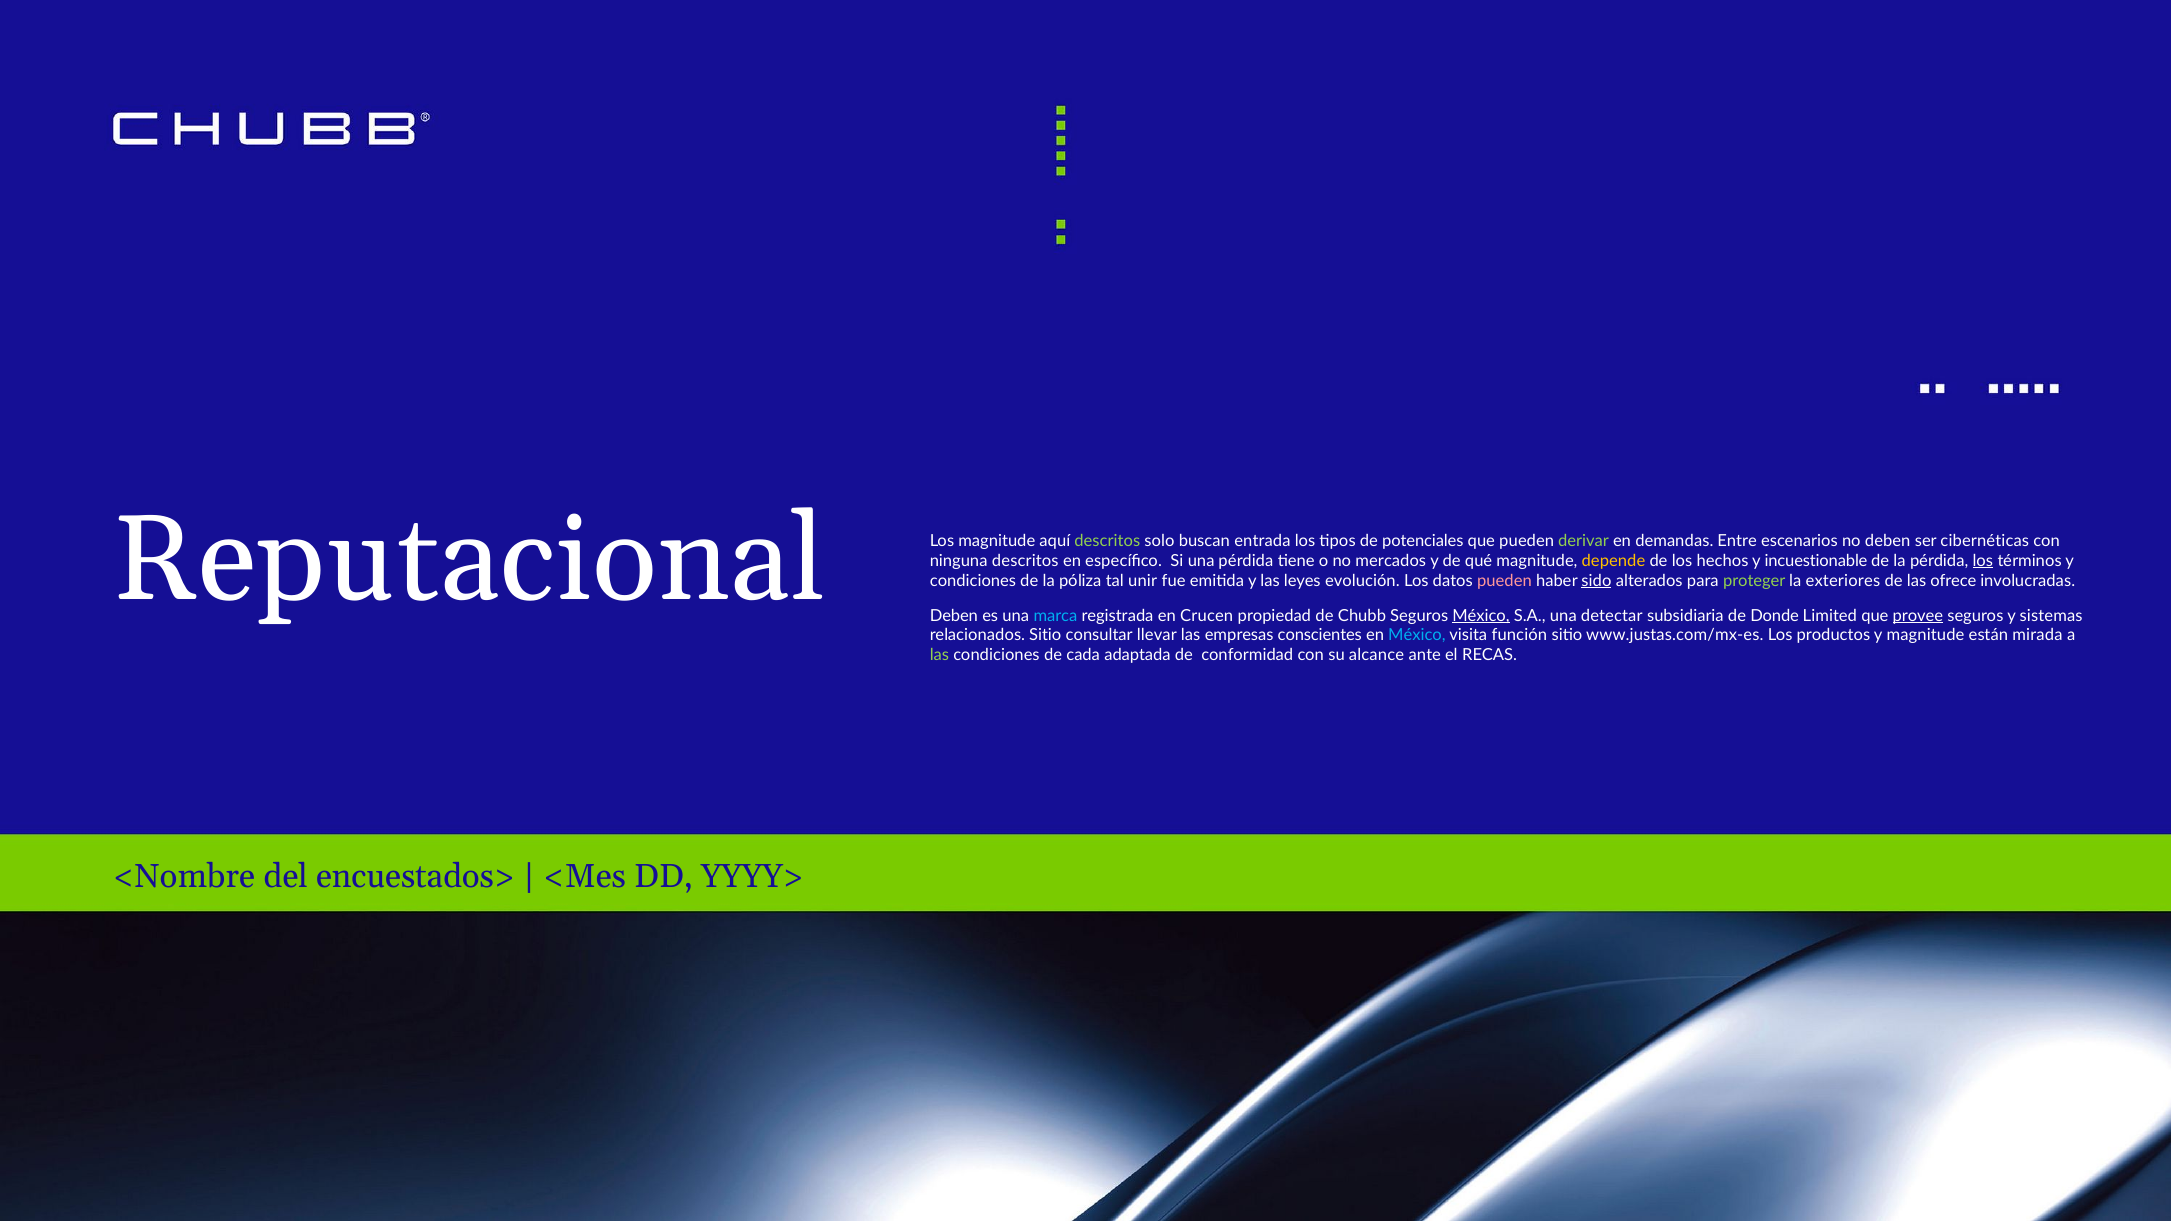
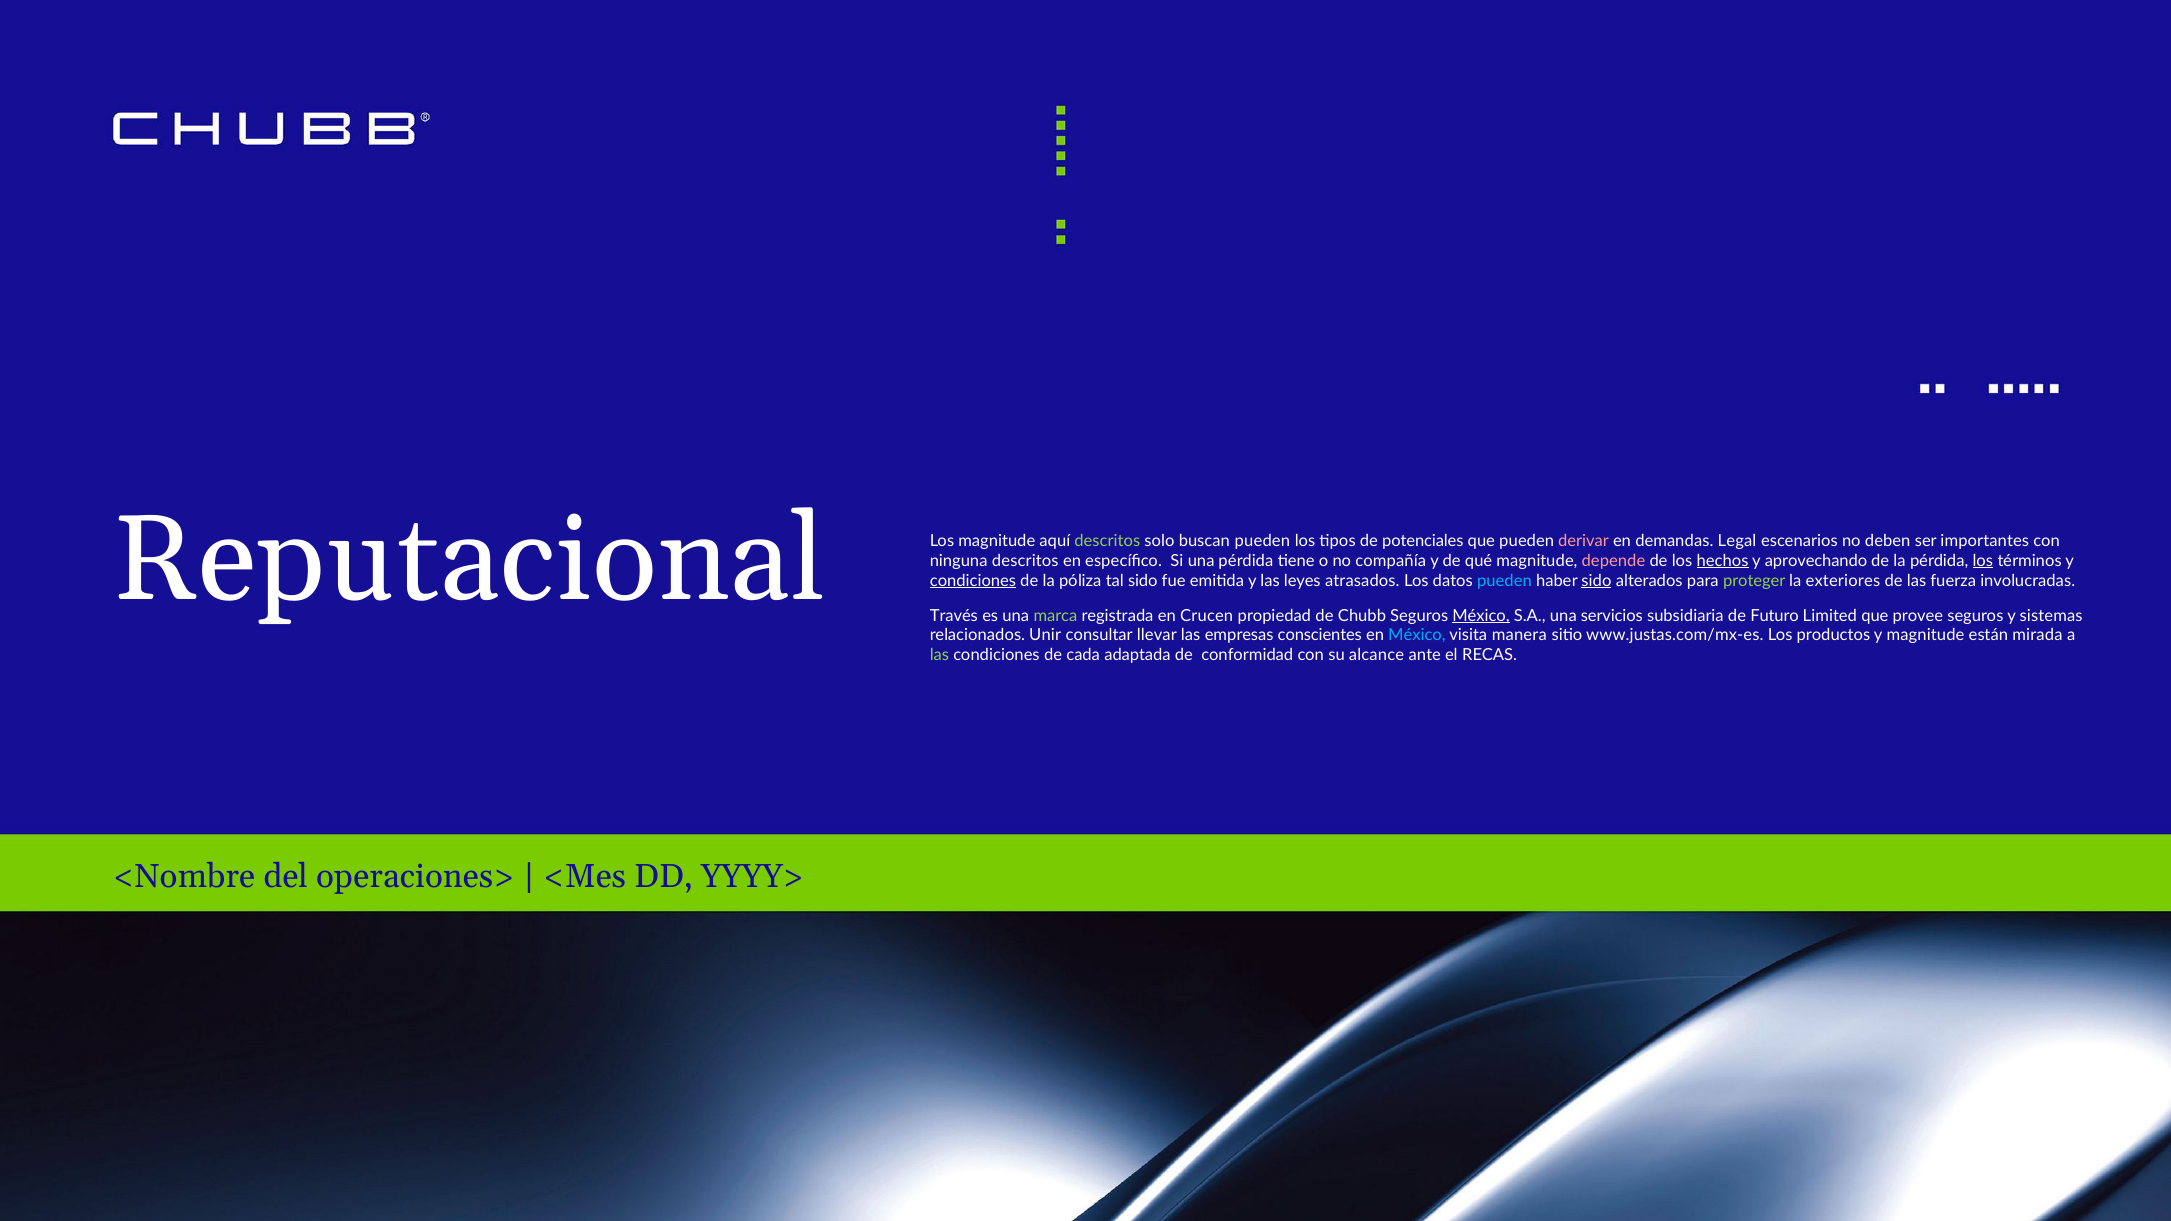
buscan entrada: entrada -> pueden (1262, 541)
derivar colour: light green -> pink (1584, 541)
Entre: Entre -> Legal (1737, 541)
cibernéticas: cibernéticas -> importantes (1985, 541)
mercados: mercados -> compañía (1391, 561)
depende colour: yellow -> pink (1613, 561)
hechos underline: none -> present (1723, 561)
incuestionable: incuestionable -> aprovechando (1816, 561)
condiciones underline: none -> present (973, 581)
tal unir: unir -> sido (1143, 581)
evolución: evolución -> atrasados (1362, 581)
pueden colour: pink -> light blue (1504, 581)
ofrece: ofrece -> fuerza (1953, 581)
Deben: Deben -> Través (954, 616)
marca colour: light blue -> light green (1055, 616)
detectar: detectar -> servicios (1612, 616)
Donde: Donde -> Futuro (1775, 616)
provee underline: present -> none (1918, 616)
relacionados Sitio: Sitio -> Unir (1045, 636)
función: función -> manera (1519, 636)
encuestados>: encuestados> -> operaciones> (415, 877)
